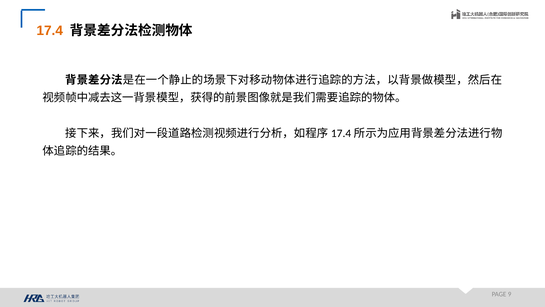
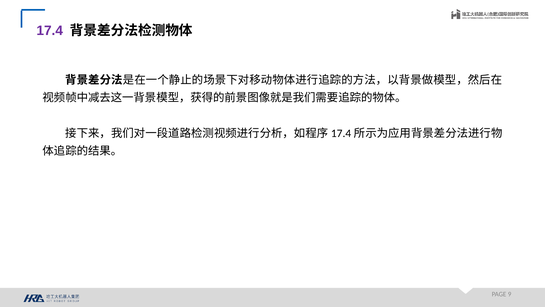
17.4 colour: orange -> purple (50, 31)
